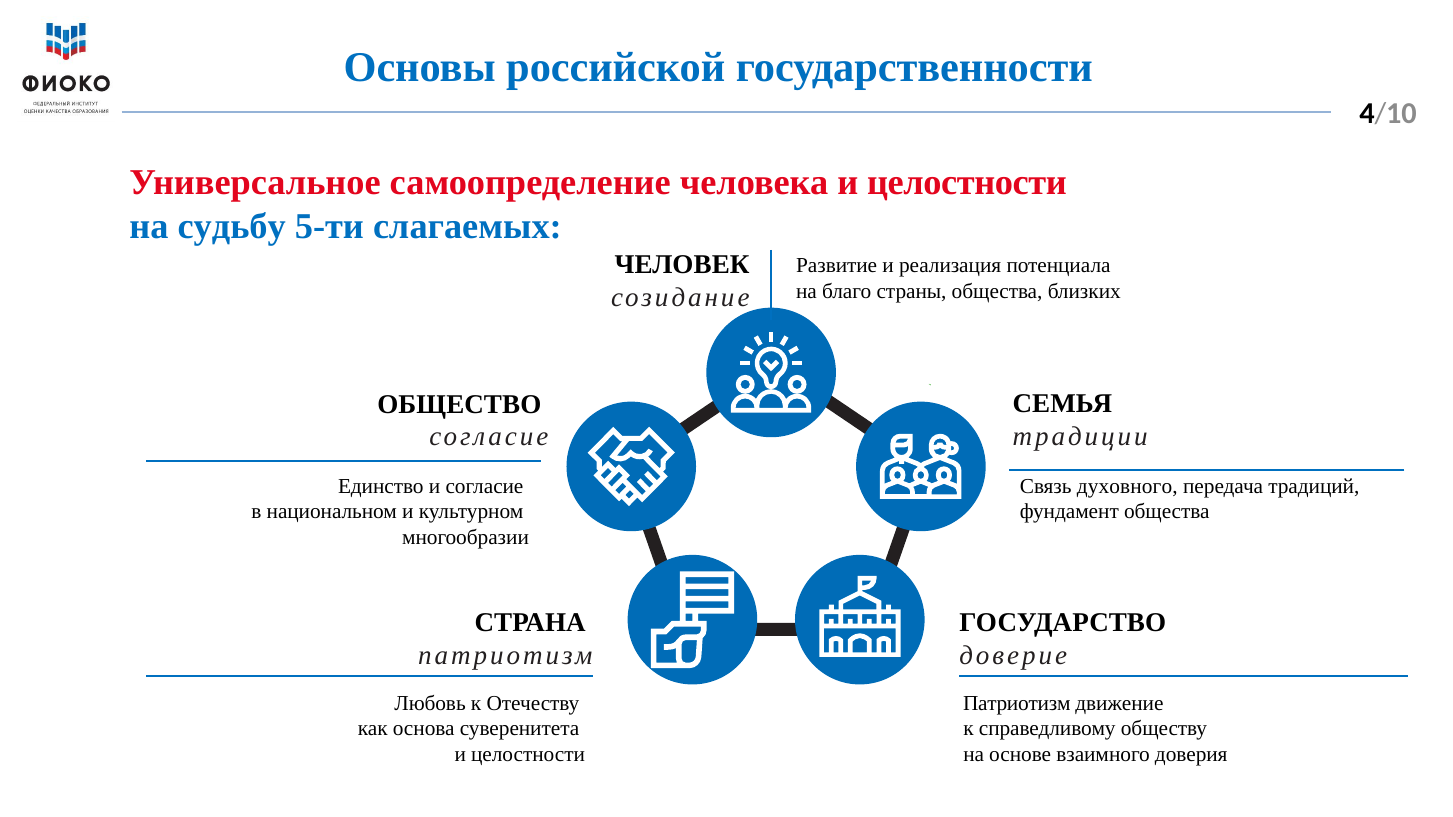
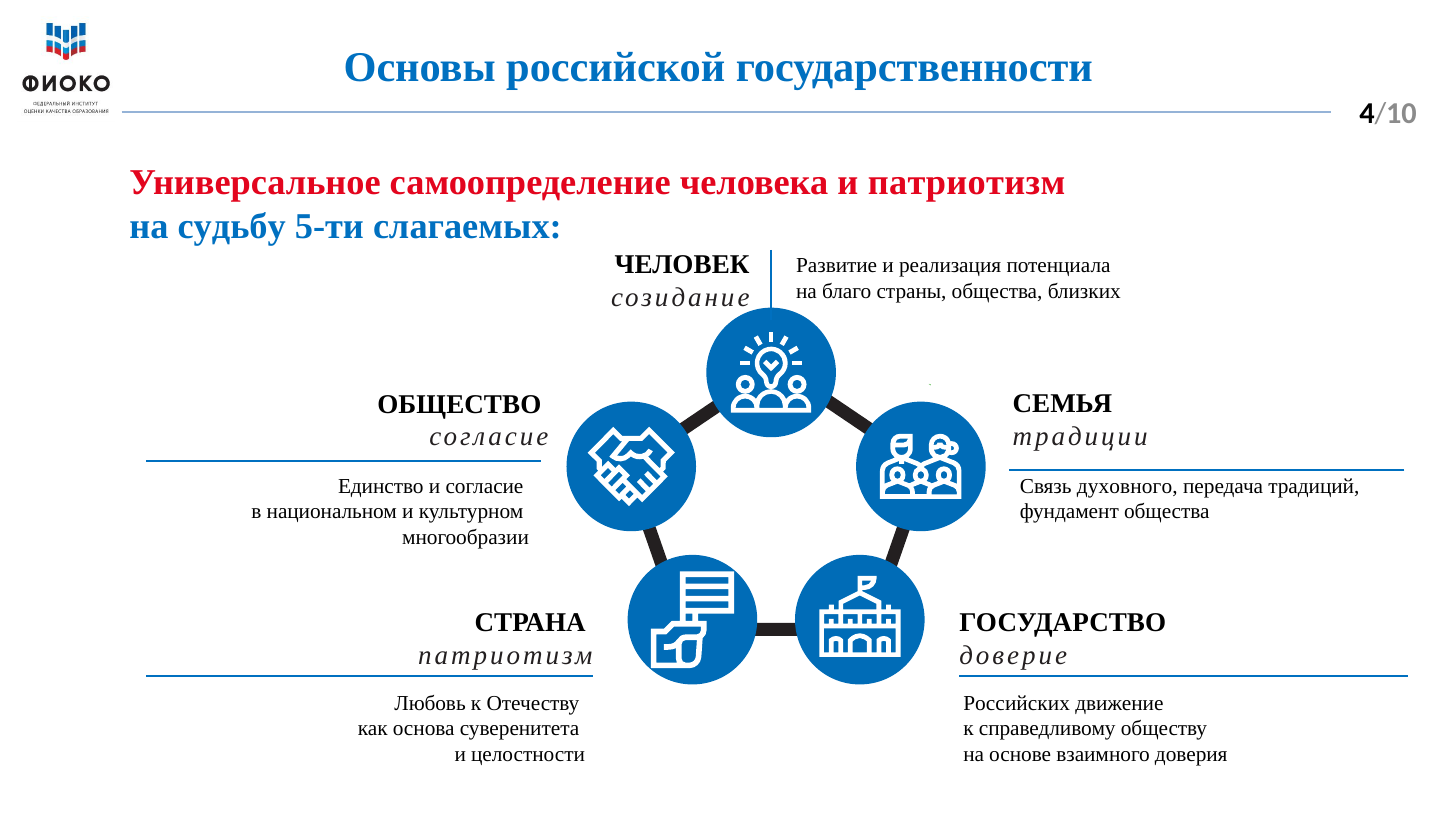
человека и целостности: целостности -> патриотизм (967, 183)
Патриотизм: Патриотизм -> Российских (1017, 703)
